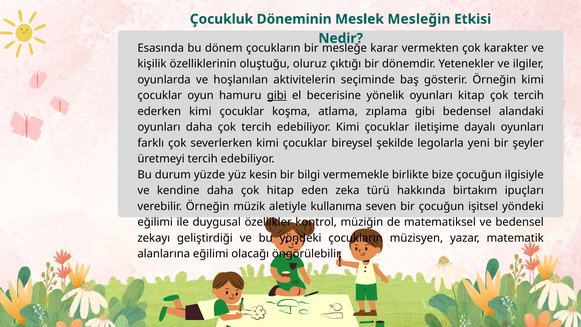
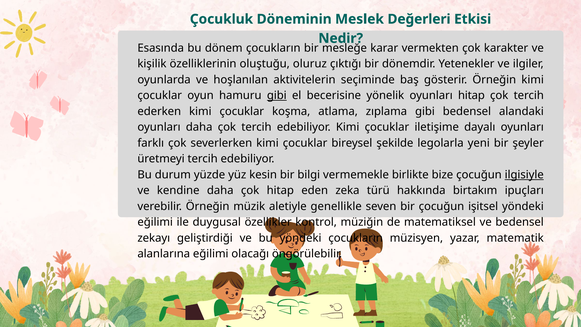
Mesleğin: Mesleğin -> Değerleri (419, 19)
oyunları kitap: kitap -> hitap (471, 96)
ilgisiyle underline: none -> present (524, 175)
kullanıma: kullanıma -> genellikle (336, 206)
